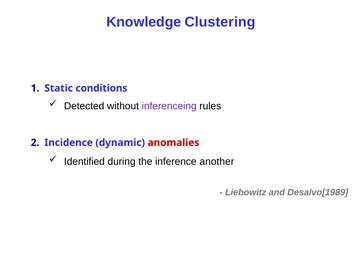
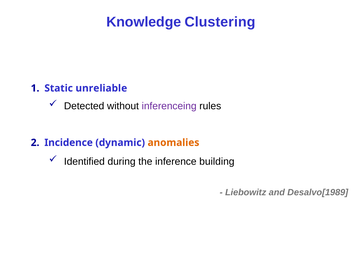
conditions: conditions -> unreliable (101, 88)
anomalies colour: red -> orange (173, 142)
another: another -> building (217, 161)
